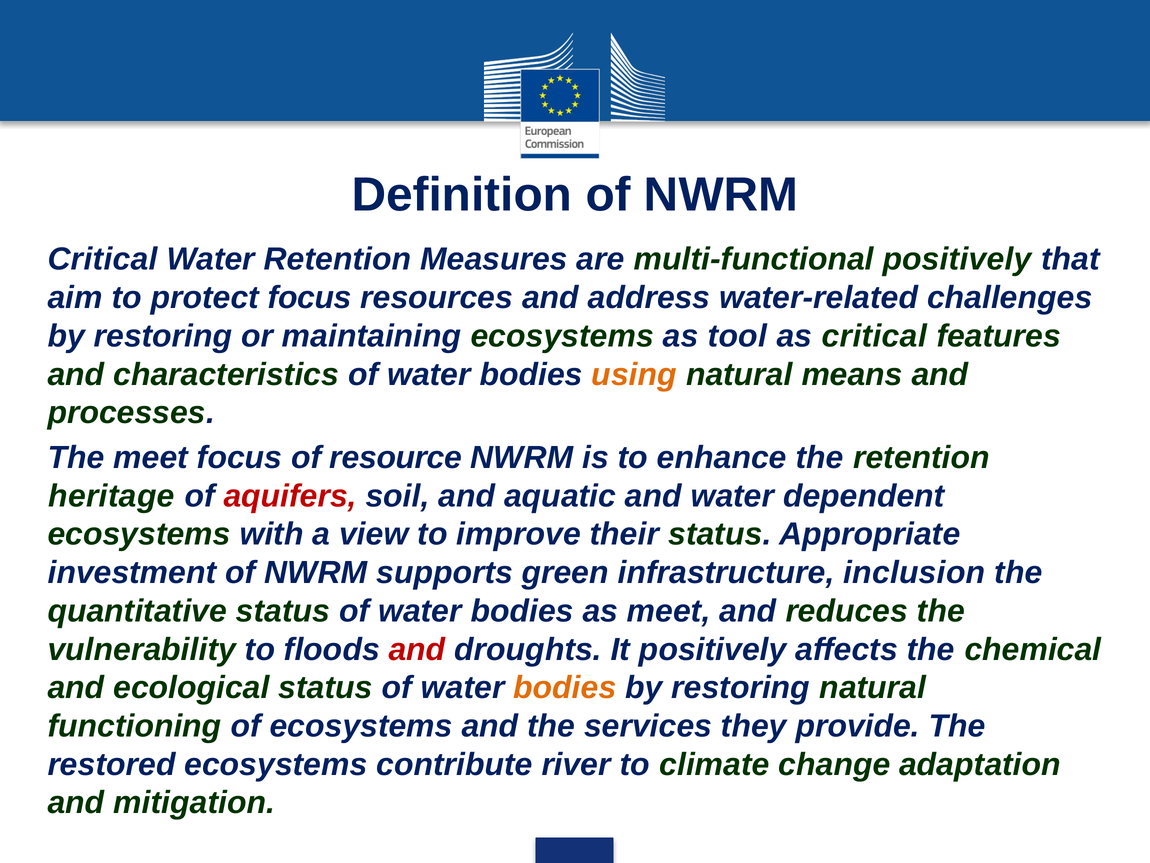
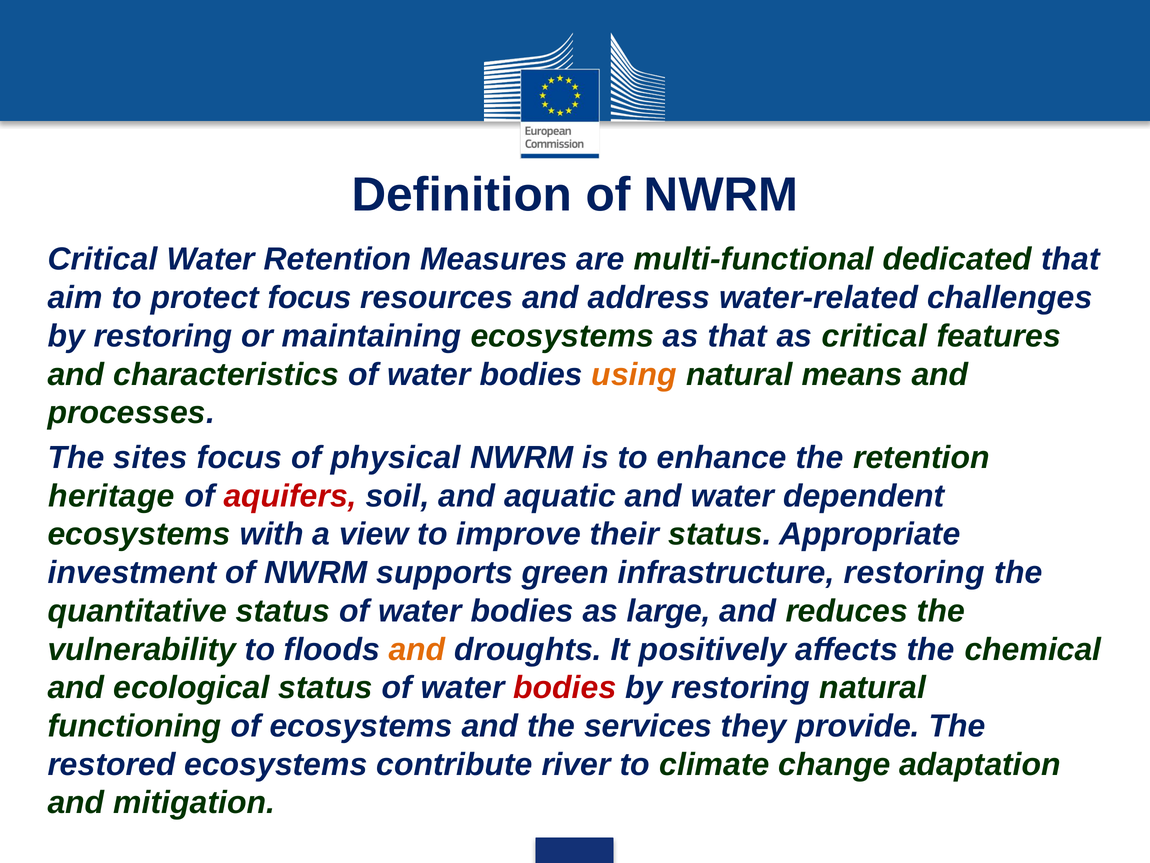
multi-functional positively: positively -> dedicated (957, 259)
as tool: tool -> that (737, 336)
The meet: meet -> sites (151, 457)
resource: resource -> physical (396, 457)
infrastructure inclusion: inclusion -> restoring (914, 572)
as meet: meet -> large (669, 611)
and colour: red -> orange (417, 649)
bodies colour: orange -> red (565, 687)
